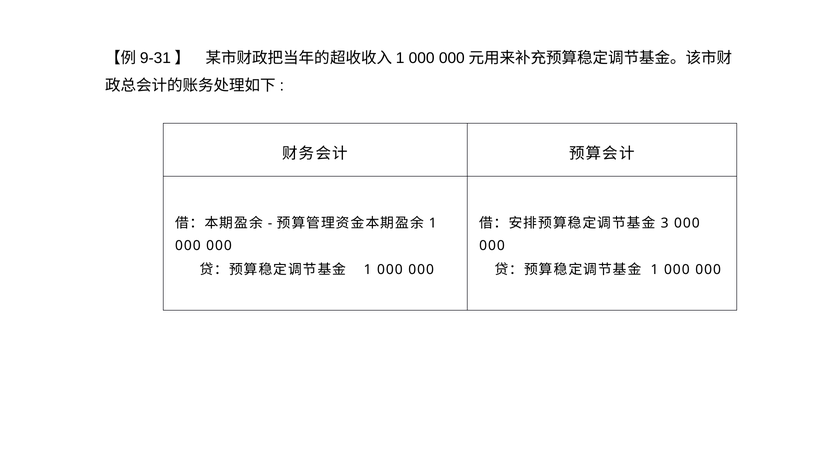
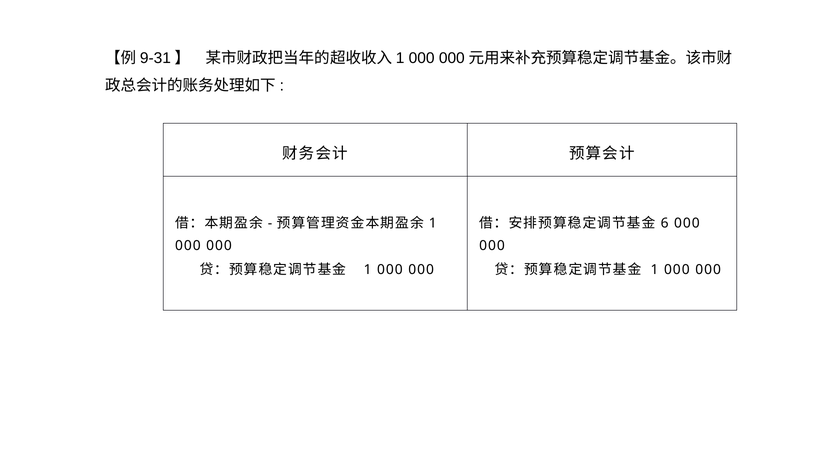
3: 3 -> 6 (665, 224)
